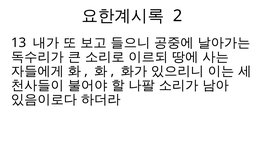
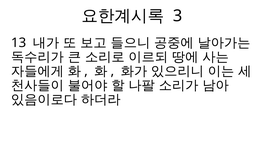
2: 2 -> 3 (178, 16)
